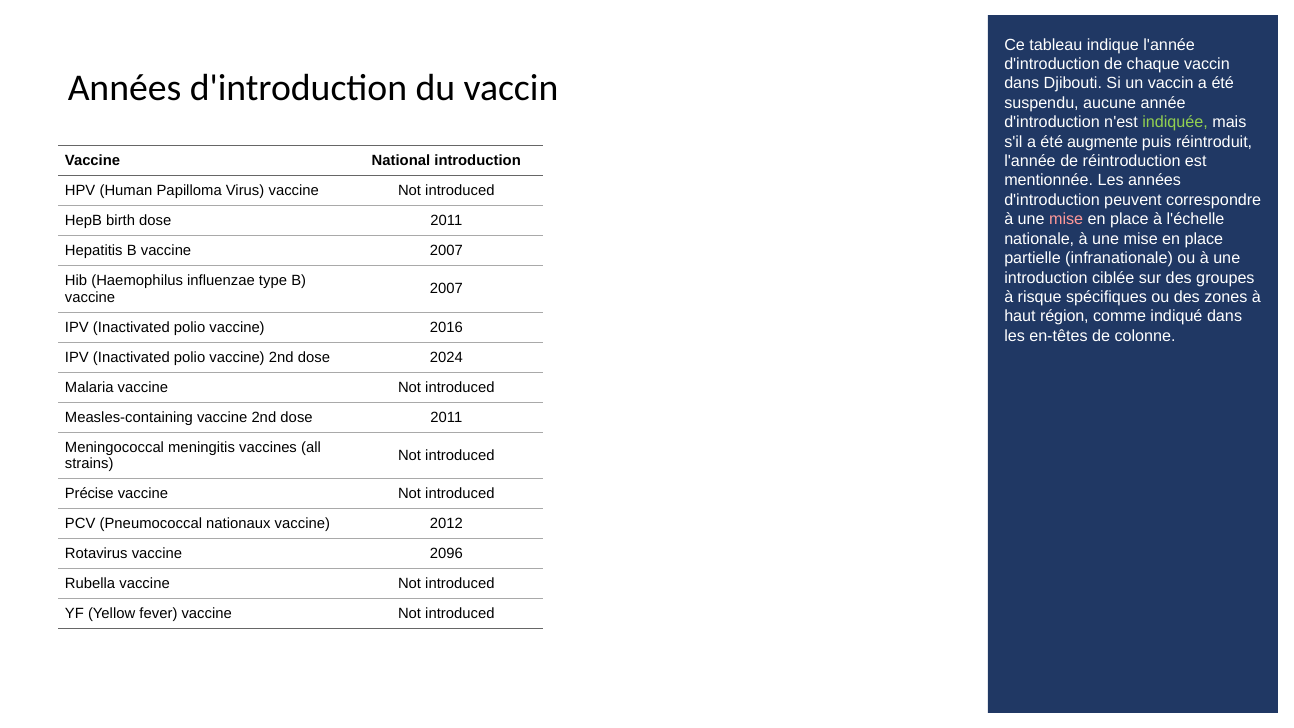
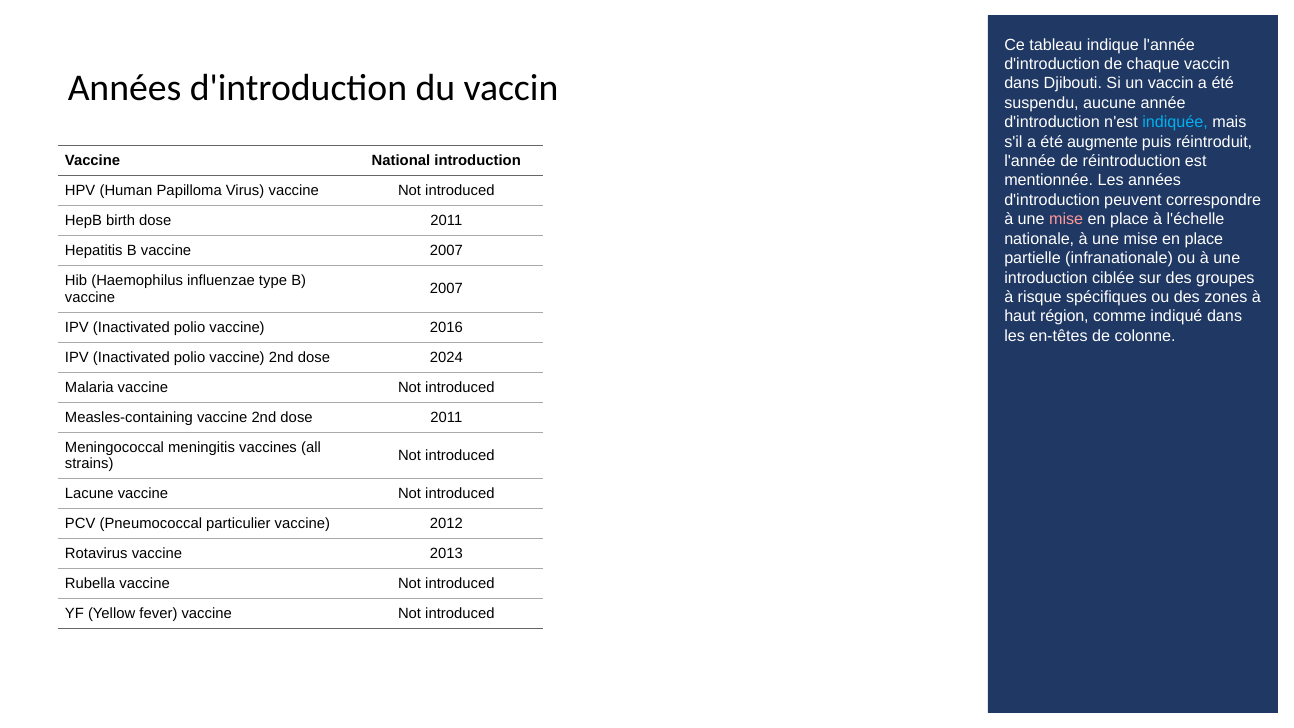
indiquée colour: light green -> light blue (1175, 122)
Précise: Précise -> Lacune (89, 494)
nationaux: nationaux -> particulier (238, 524)
2096: 2096 -> 2013 (446, 554)
